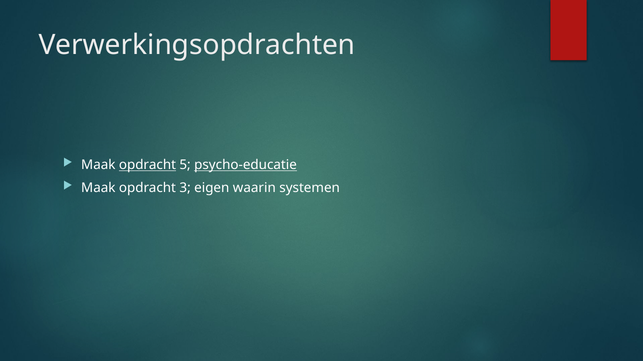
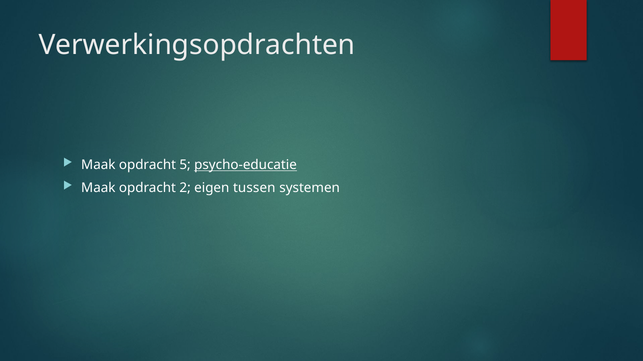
opdracht underline: present -> none (147, 165)
3: 3 -> 2 (185, 188)
waarin: waarin -> tussen (254, 188)
